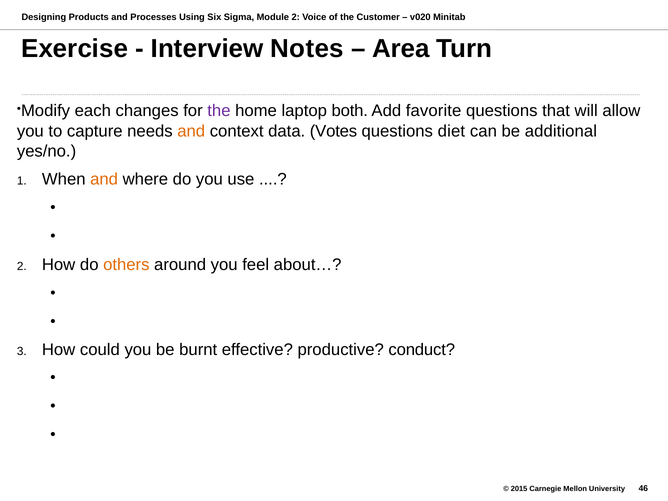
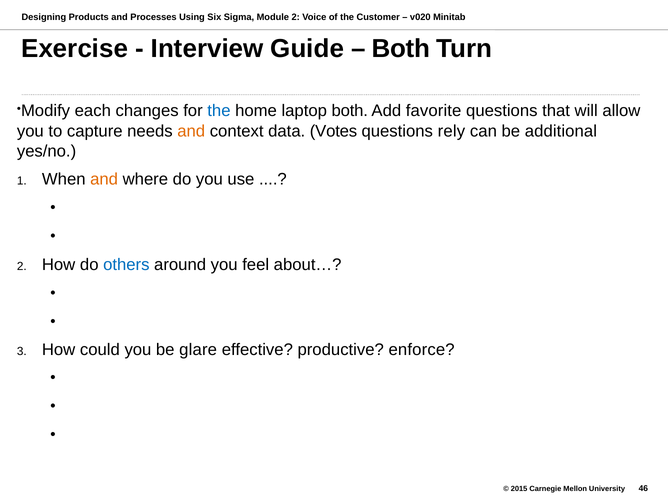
Notes: Notes -> Guide (307, 48)
Area: Area -> Both (401, 48)
the colour: purple -> blue (219, 111)
diet: diet -> rely (451, 131)
others colour: orange -> blue (126, 265)
burnt: burnt -> glare (198, 350)
conduct: conduct -> enforce (422, 350)
